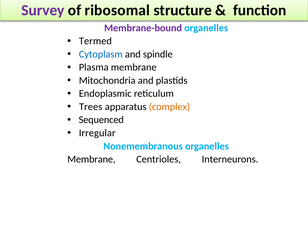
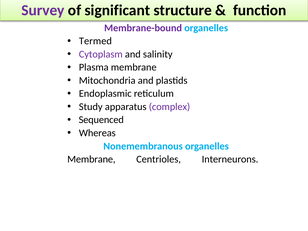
ribosomal: ribosomal -> significant (117, 10)
Cytoplasm colour: blue -> purple (101, 54)
spindle: spindle -> salinity (158, 54)
Trees: Trees -> Study (91, 107)
complex colour: orange -> purple (169, 107)
Irregular: Irregular -> Whereas (97, 133)
